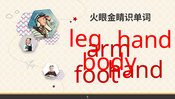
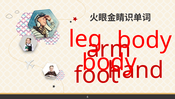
hand: hand -> body (144, 40)
